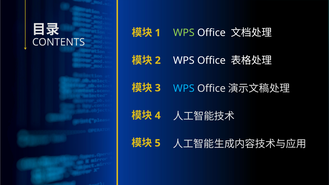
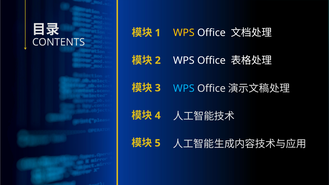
WPS colour: light green -> yellow (184, 33)
